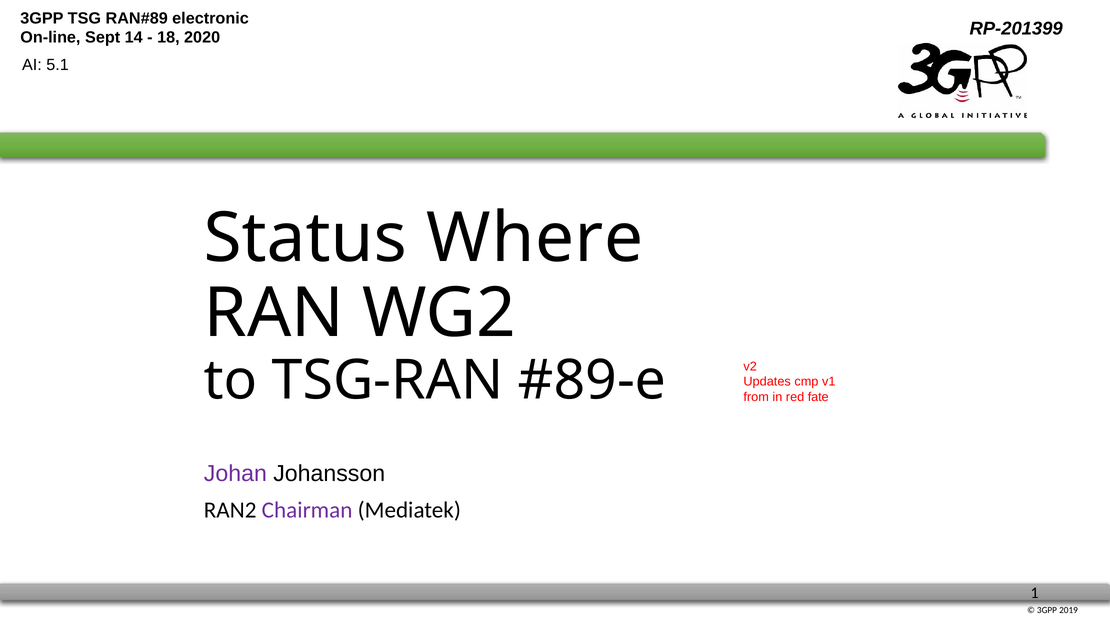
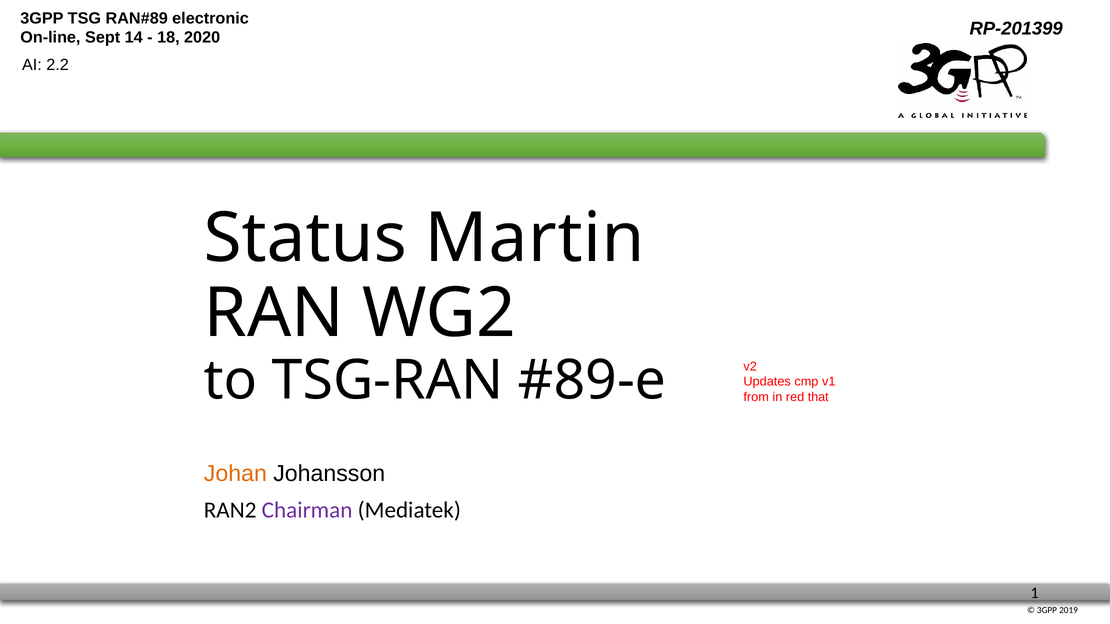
5.1: 5.1 -> 2.2 (58, 65)
Where: Where -> Martin (535, 238)
fate: fate -> that (818, 397)
Johan colour: purple -> orange (235, 474)
